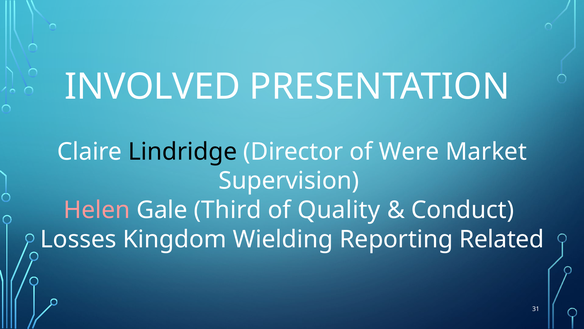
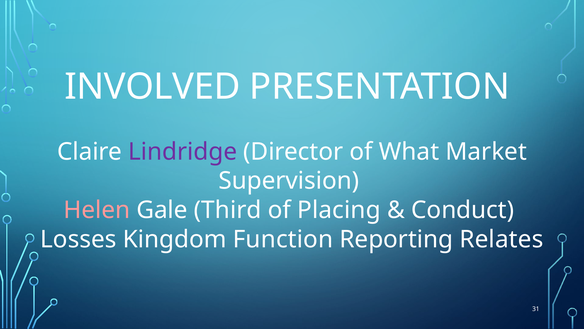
Lindridge colour: black -> purple (183, 151)
Were: Were -> What (409, 151)
Quality: Quality -> Placing (339, 210)
Wielding: Wielding -> Function (283, 239)
Related: Related -> Relates (501, 239)
